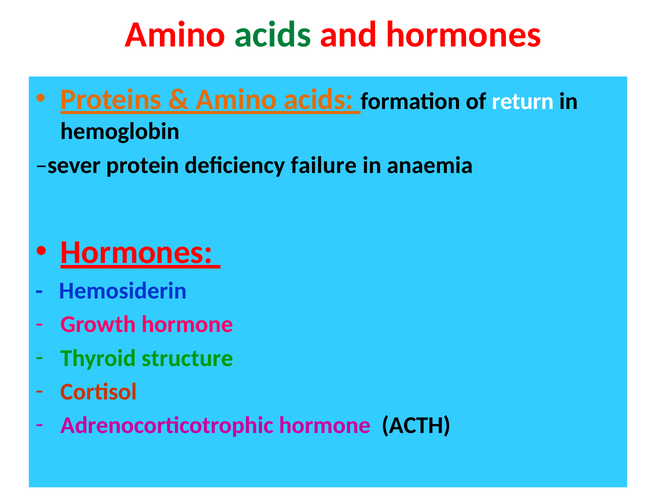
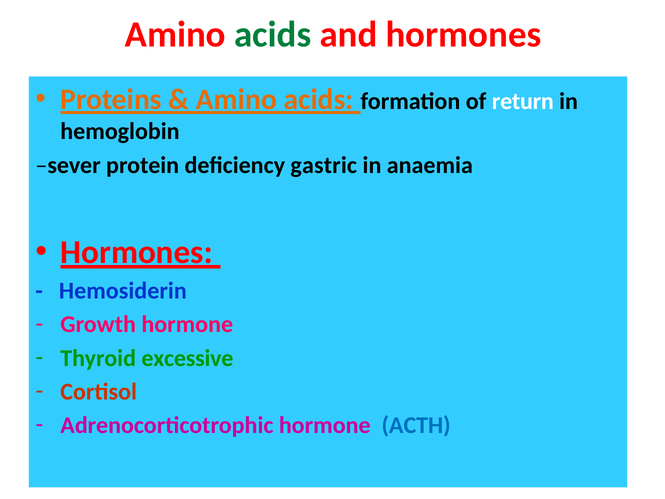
failure: failure -> gastric (324, 165)
structure: structure -> excessive (187, 358)
ACTH colour: black -> blue (416, 425)
